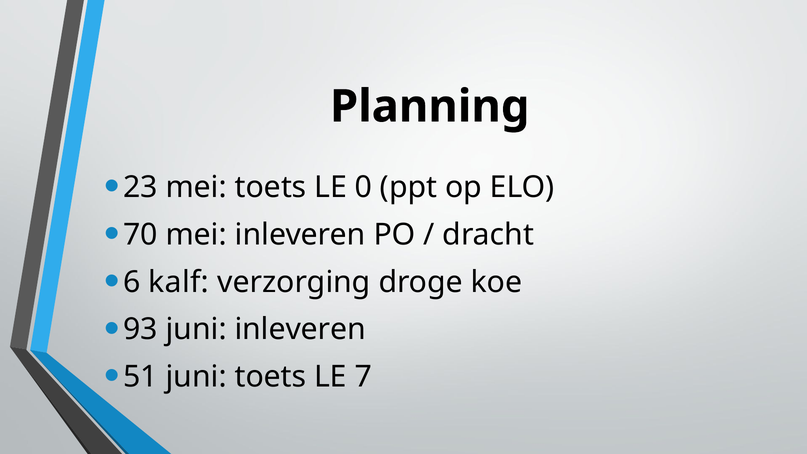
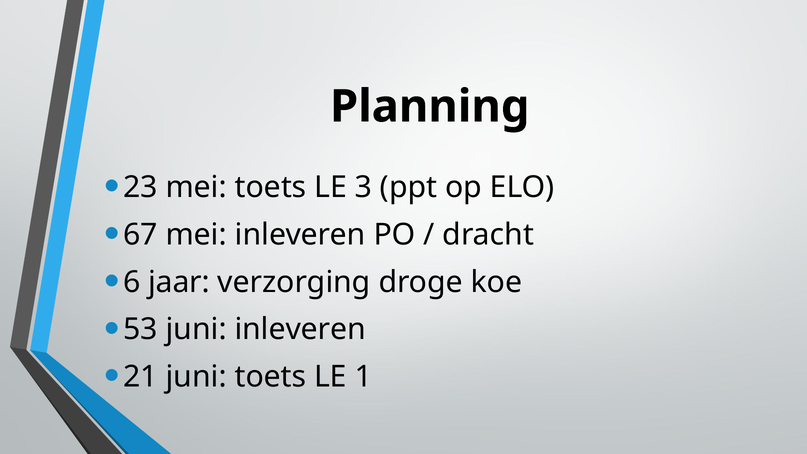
0: 0 -> 3 (363, 187)
70: 70 -> 67 (141, 235)
kalf: kalf -> jaar (179, 282)
93: 93 -> 53 (141, 329)
51: 51 -> 21 (141, 377)
7: 7 -> 1 (363, 377)
